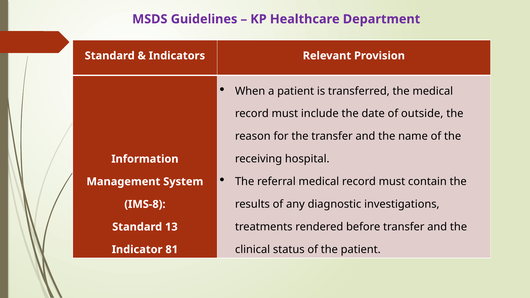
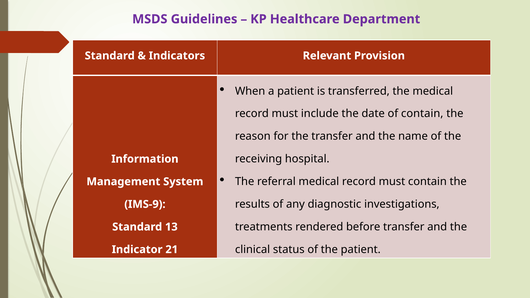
of outside: outside -> contain (422, 114)
IMS-8: IMS-8 -> IMS-9 (145, 204)
81: 81 -> 21 (172, 250)
